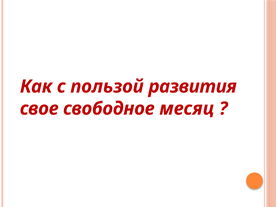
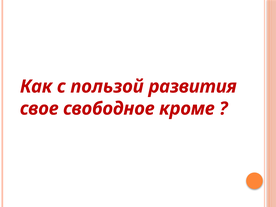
месяц: месяц -> кроме (187, 109)
